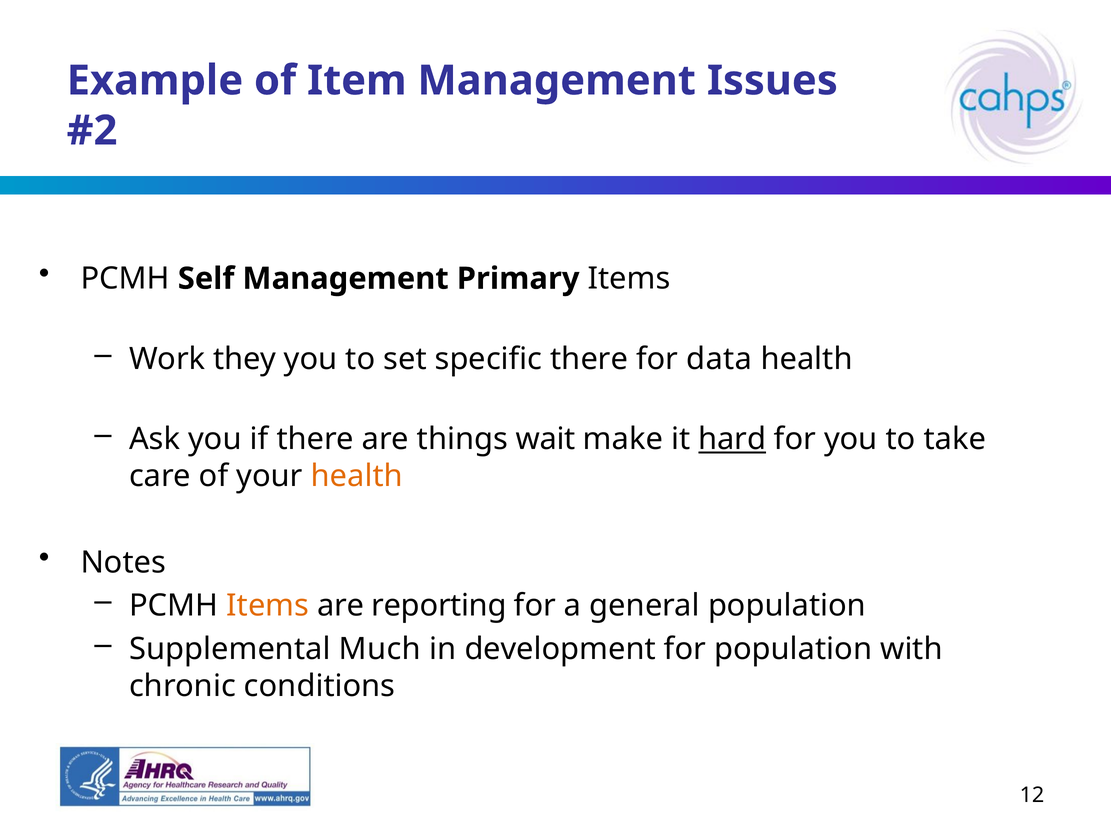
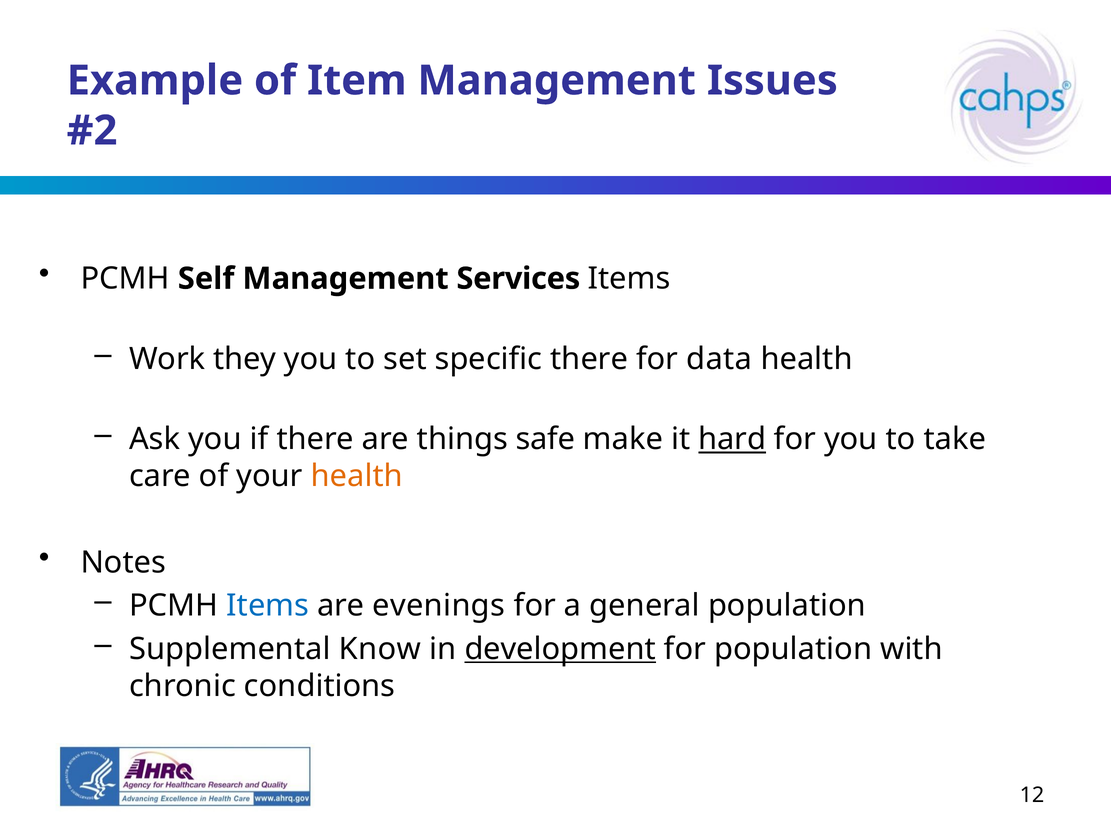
Primary: Primary -> Services (518, 279)
wait: wait -> safe (546, 439)
Items colour: orange -> blue (268, 606)
reporting: reporting -> evenings (439, 606)
Much: Much -> Know (380, 649)
development underline: none -> present (560, 649)
